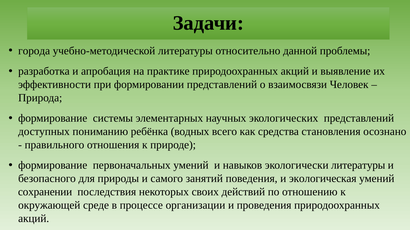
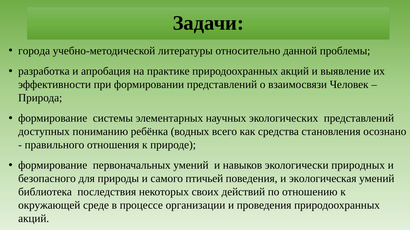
экологически литературы: литературы -> природных (358, 166)
занятий: занятий -> птичьей (204, 179)
сохранении: сохранении -> библиотека (45, 192)
